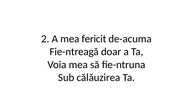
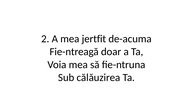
fericit: fericit -> jertfit (94, 39)
